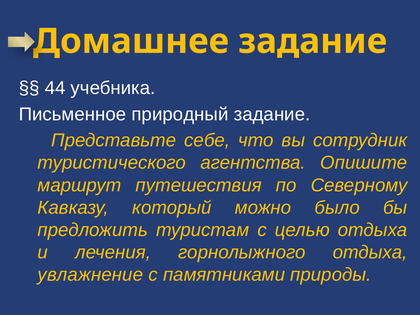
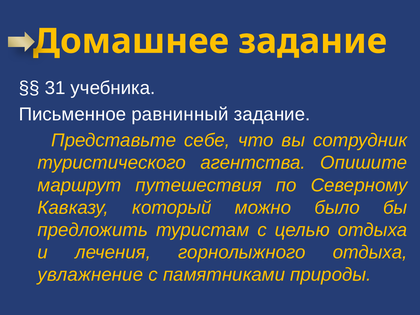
44: 44 -> 31 (55, 88)
природный: природный -> равнинный (180, 114)
